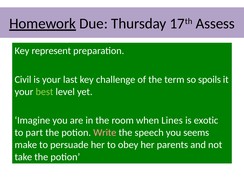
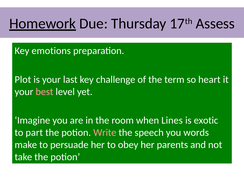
represent: represent -> emotions (51, 51)
Civil: Civil -> Plot (23, 79)
spoils: spoils -> heart (209, 79)
best colour: light green -> pink (44, 92)
seems: seems -> words (196, 133)
